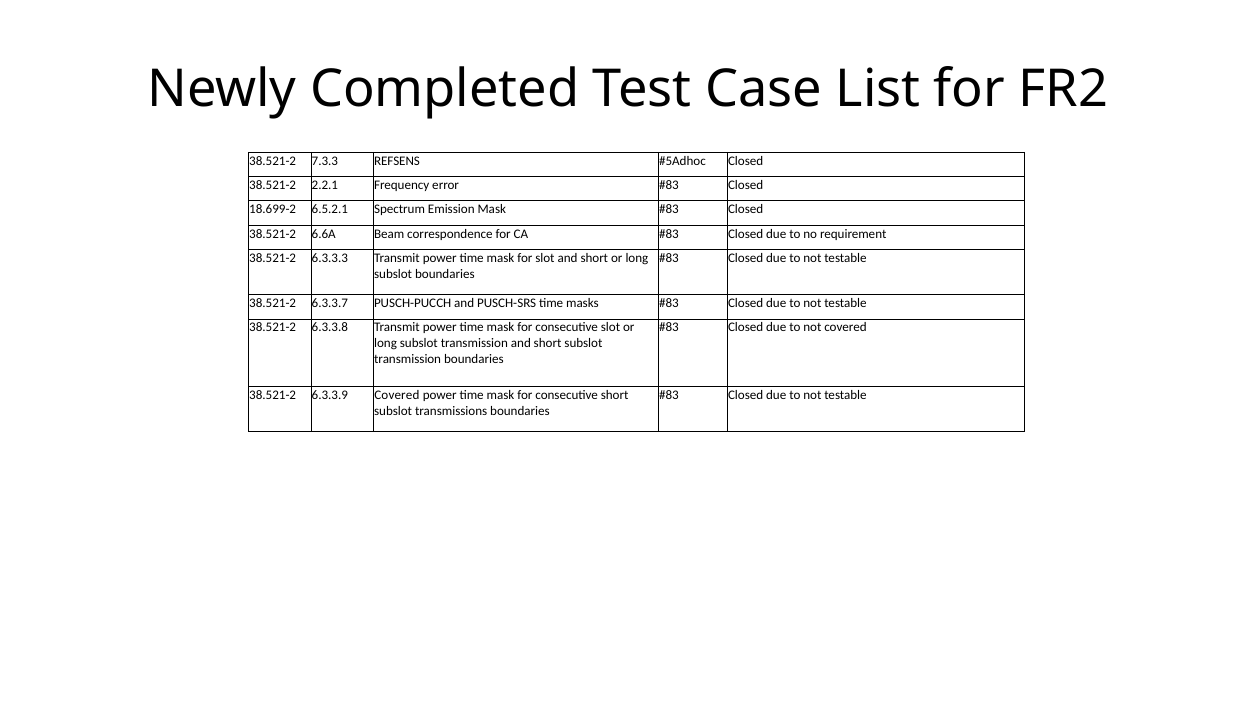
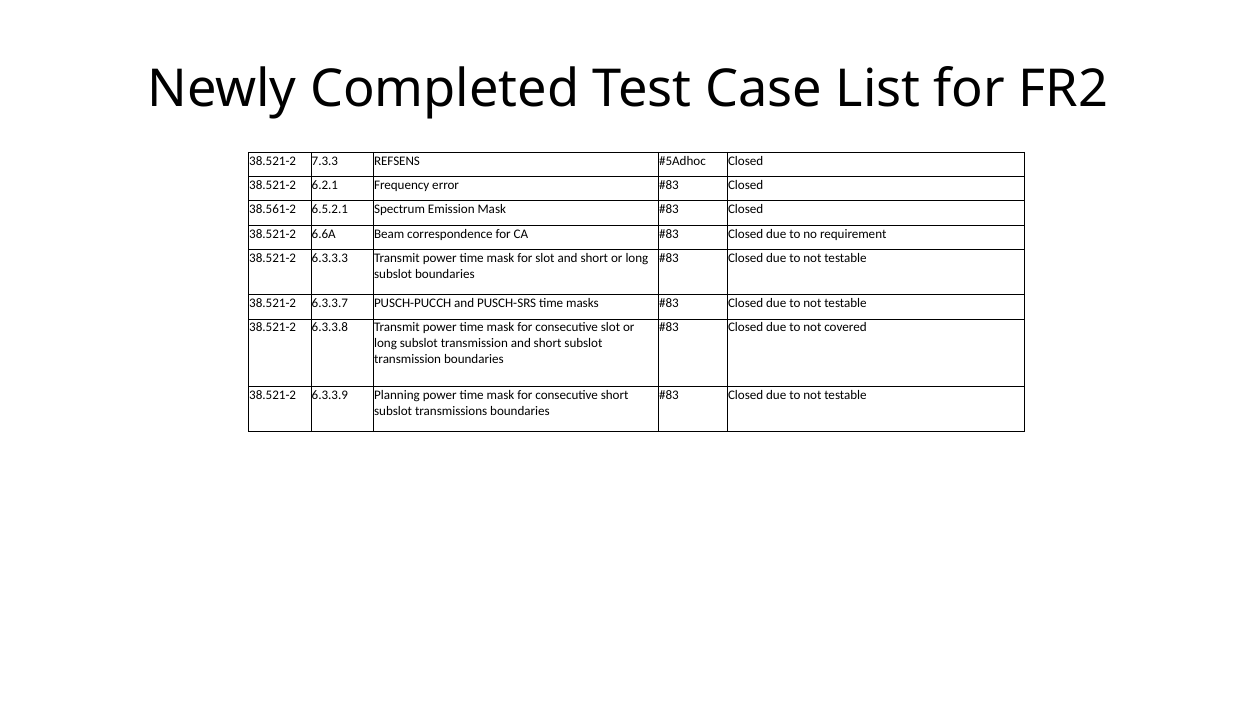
2.2.1: 2.2.1 -> 6.2.1 (325, 185)
18.699-2: 18.699-2 -> 38.561-2 (273, 210)
6.3.3.9 Covered: Covered -> Planning (397, 396)
